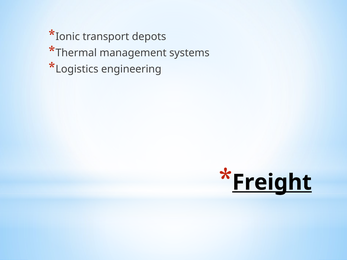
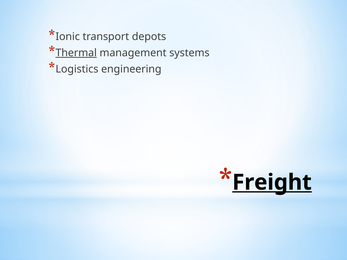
Thermal underline: none -> present (76, 53)
